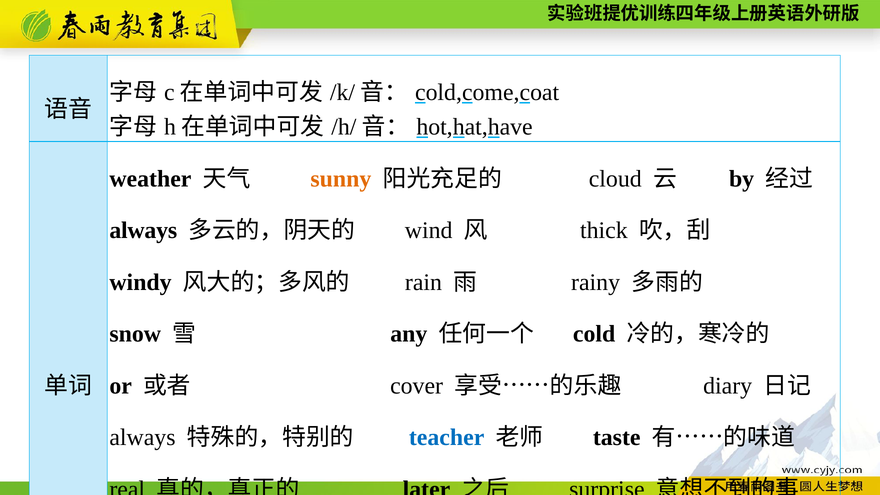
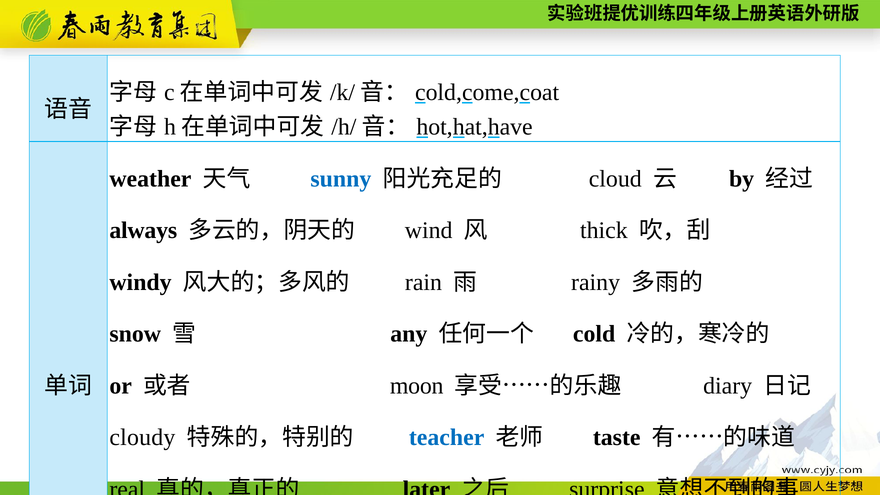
sunny colour: orange -> blue (341, 179)
cover: cover -> moon (417, 386)
always: always -> cloudy (142, 438)
